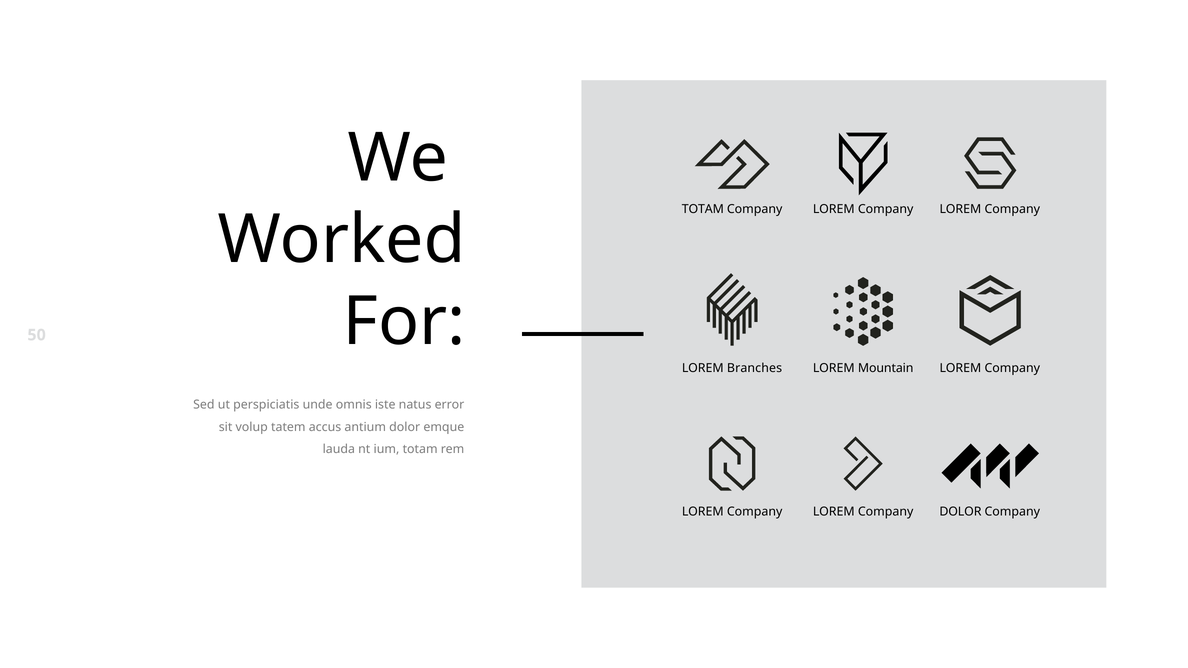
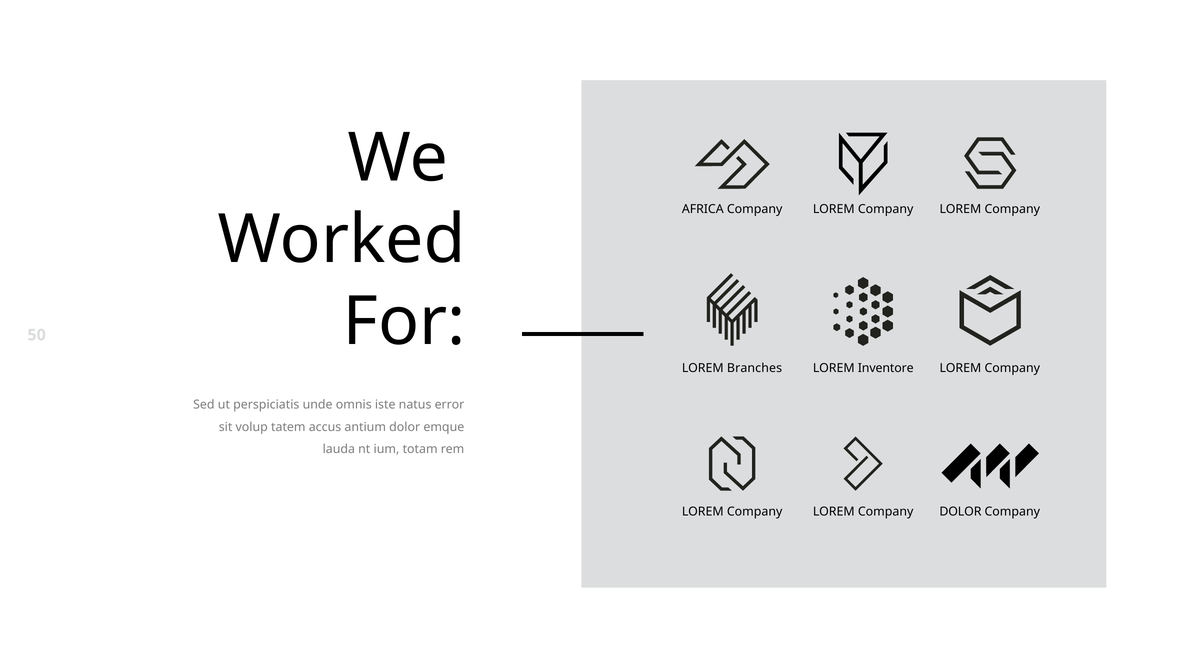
TOTAM: TOTAM -> AFRICA (703, 209)
Mountain: Mountain -> Inventore (886, 368)
